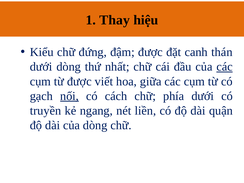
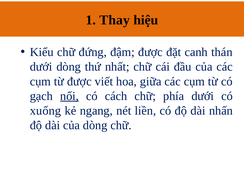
các underline: present -> none (225, 67)
truyền: truyền -> xuống (45, 111)
quận: quận -> nhấn (221, 111)
